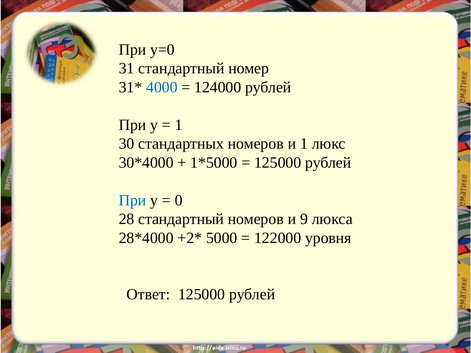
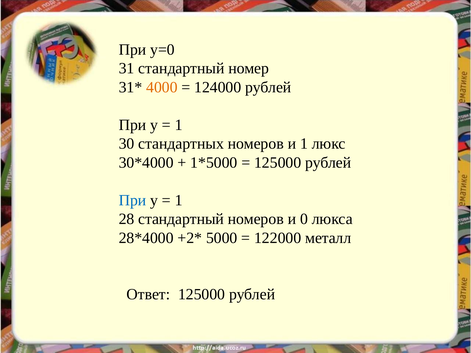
4000 colour: blue -> orange (162, 87)
0: 0 -> 1 (179, 200)
9: 9 -> 0 (304, 219)
уровня: уровня -> металл (328, 238)
